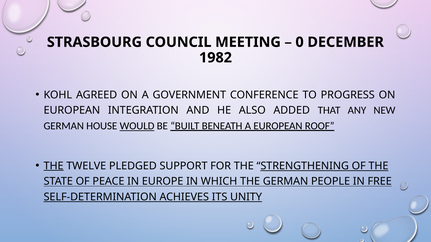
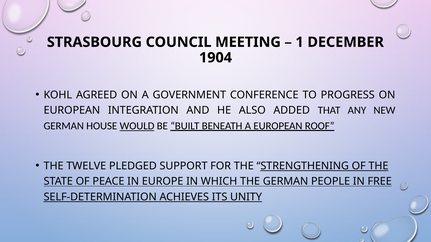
0: 0 -> 1 (300, 42)
1982: 1982 -> 1904 (216, 58)
THE underline: present -> none (54, 166)
